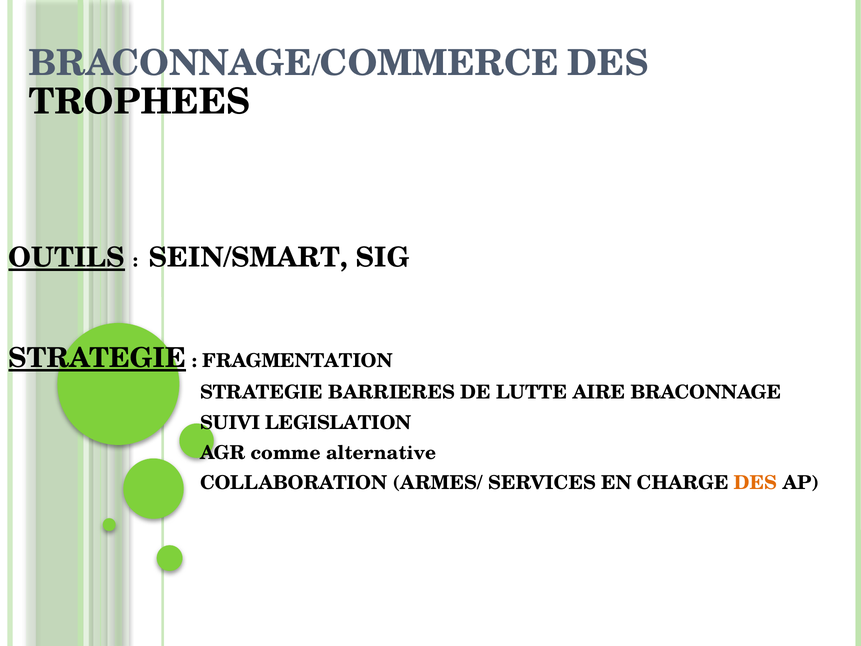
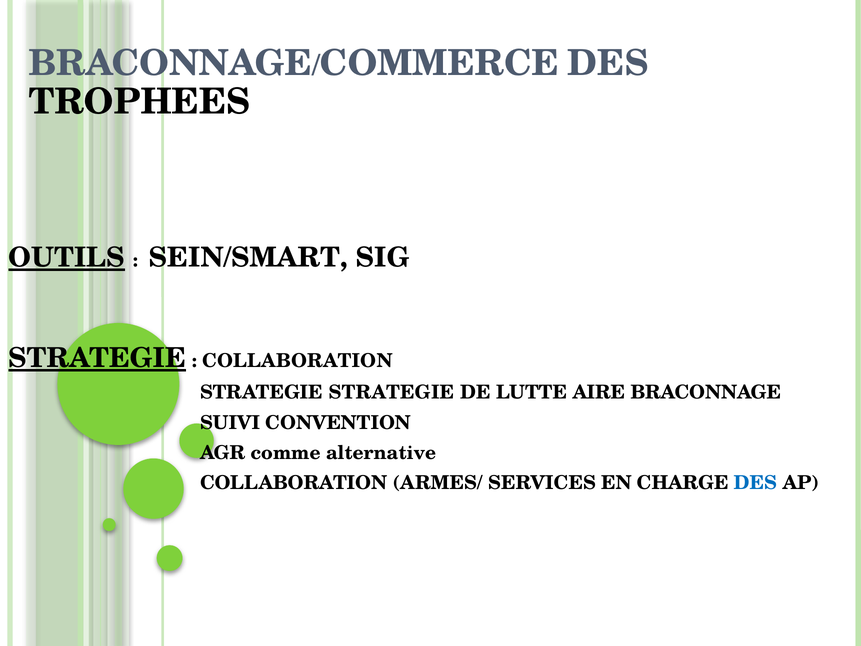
FRAGMENTATION: FRAGMENTATION -> COLLABORATION (297, 361)
STRATEGIE BARRIERES: BARRIERES -> STRATEGIE (392, 392)
LEGISLATION: LEGISLATION -> CONVENTION (338, 423)
DES colour: orange -> blue (756, 483)
